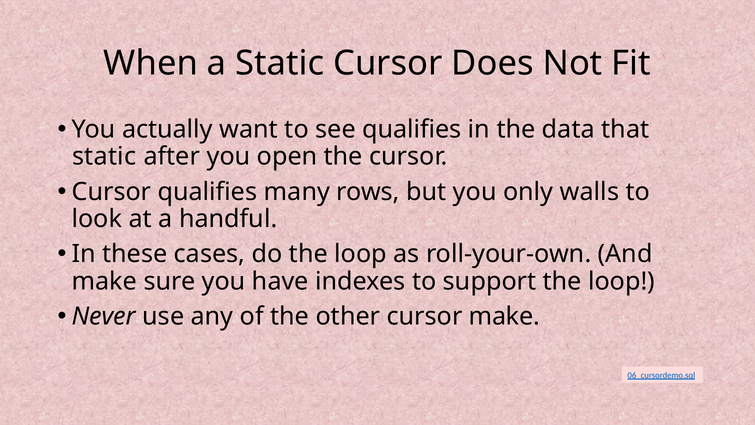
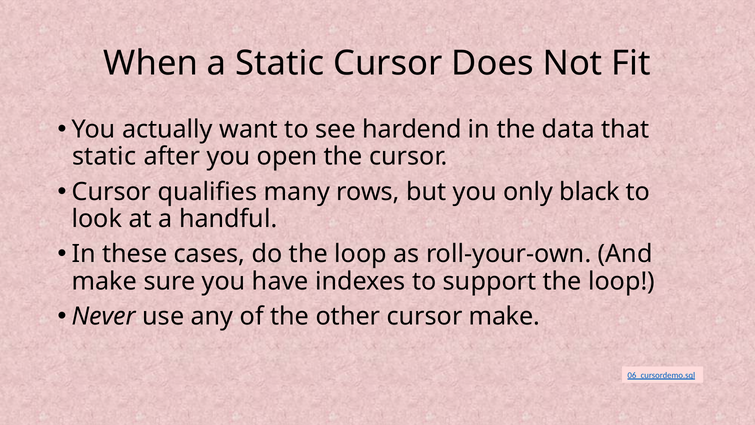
see qualifies: qualifies -> hardend (412, 129)
walls: walls -> black (590, 192)
